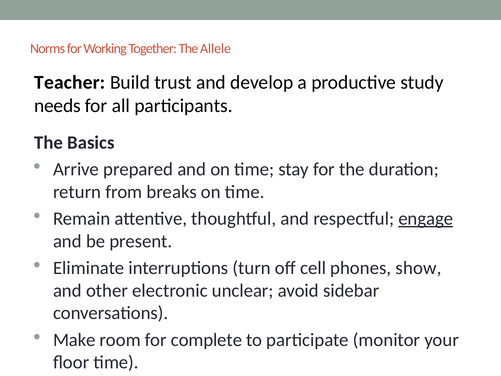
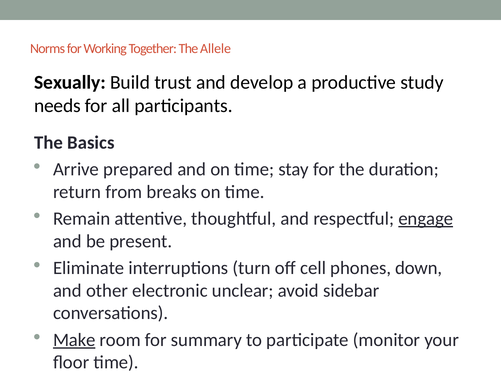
Teacher: Teacher -> Sexually (70, 82)
show: show -> down (419, 268)
Make underline: none -> present (74, 340)
complete: complete -> summary (206, 340)
